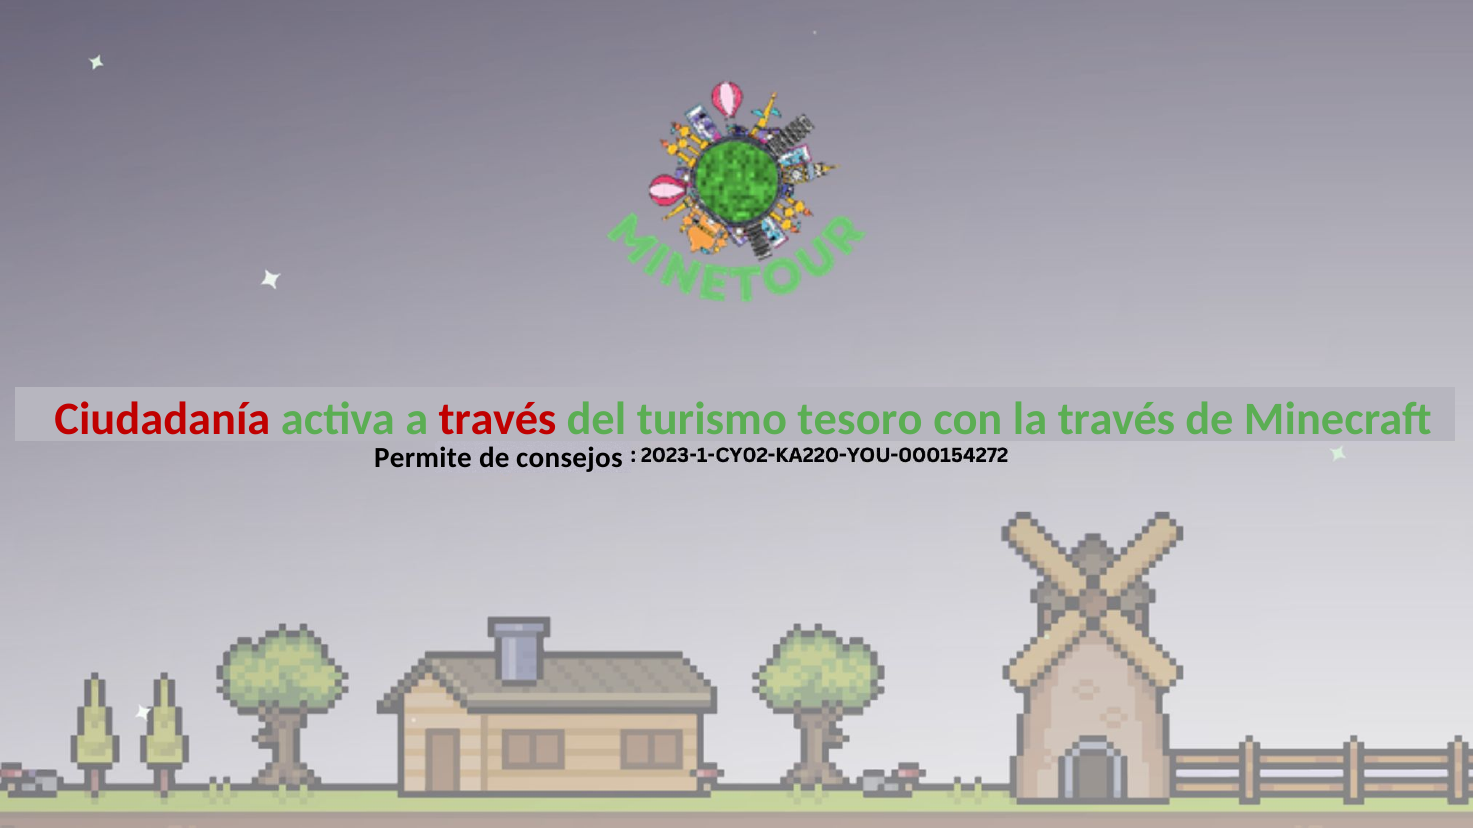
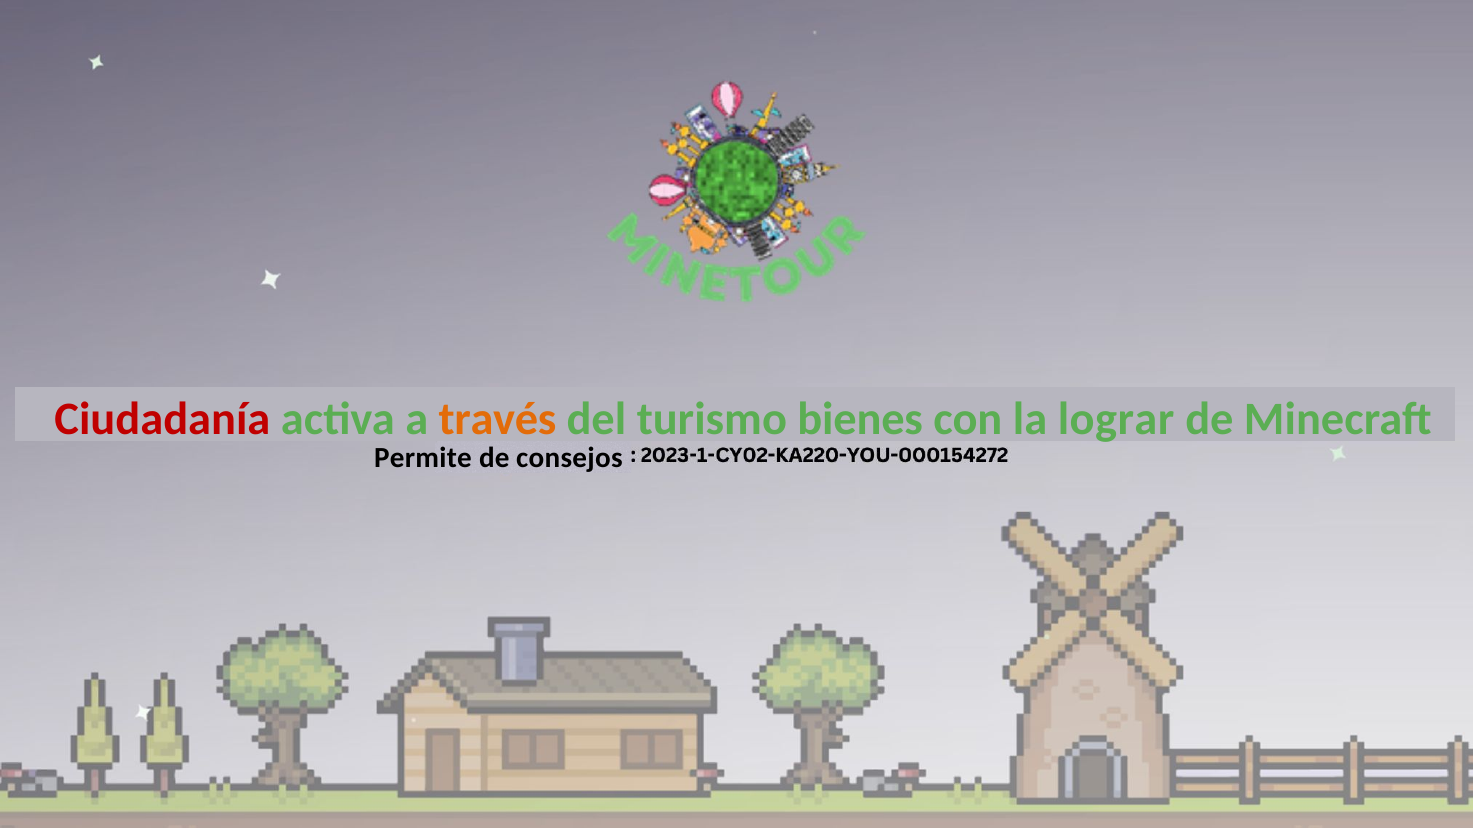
través colour: red -> orange (498, 419)
tesoro: tesoro -> bienes (860, 419)
la través: través -> lograr (1116, 419)
